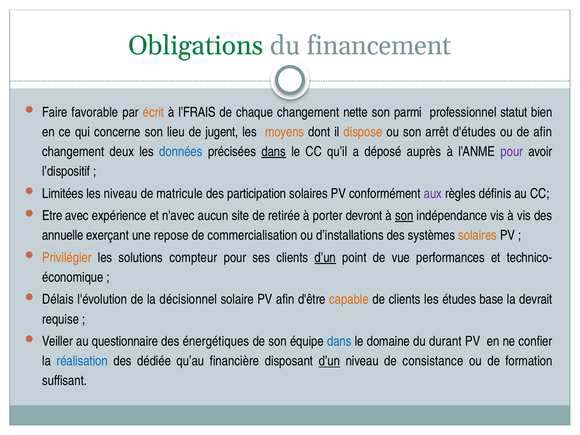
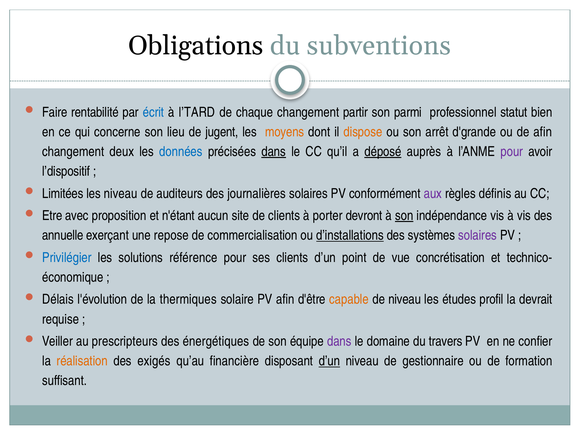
Obligations colour: green -> black (196, 46)
financement: financement -> subventions (379, 46)
favorable: favorable -> rentabilité (95, 112)
écrit colour: orange -> blue (153, 112)
l’FRAIS: l’FRAIS -> l’TARD (197, 112)
nette: nette -> partir (356, 112)
d'études: d'études -> d'grande (474, 132)
déposé underline: none -> present (383, 152)
matricule: matricule -> auditeurs (180, 194)
participation: participation -> journalières (257, 194)
expérience: expérience -> proposition (119, 216)
n'avec: n'avec -> n'étant (178, 216)
de retirée: retirée -> clients (284, 216)
d’installations underline: none -> present (350, 235)
solaires colour: orange -> purple (478, 235)
Privilégier colour: orange -> blue (67, 258)
compteur: compteur -> référence (193, 258)
d’un underline: present -> none (325, 258)
performances: performances -> concrétisation (451, 258)
décisionnel: décisionnel -> thermiques (188, 299)
de clients: clients -> niveau (405, 299)
base: base -> profil (491, 299)
questionnaire: questionnaire -> prescripteurs (125, 341)
dans colour: blue -> purple (339, 341)
durant: durant -> travers (446, 341)
réalisation colour: blue -> orange (82, 361)
dédiée: dédiée -> exigés (154, 361)
consistance: consistance -> gestionnaire (433, 361)
